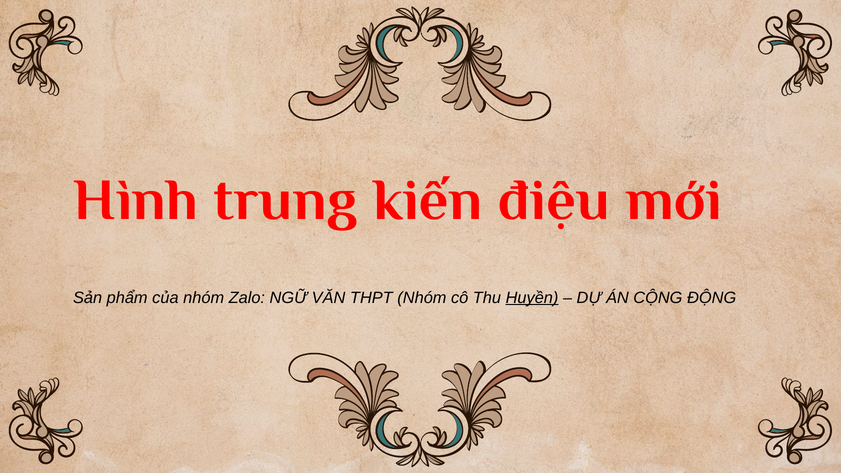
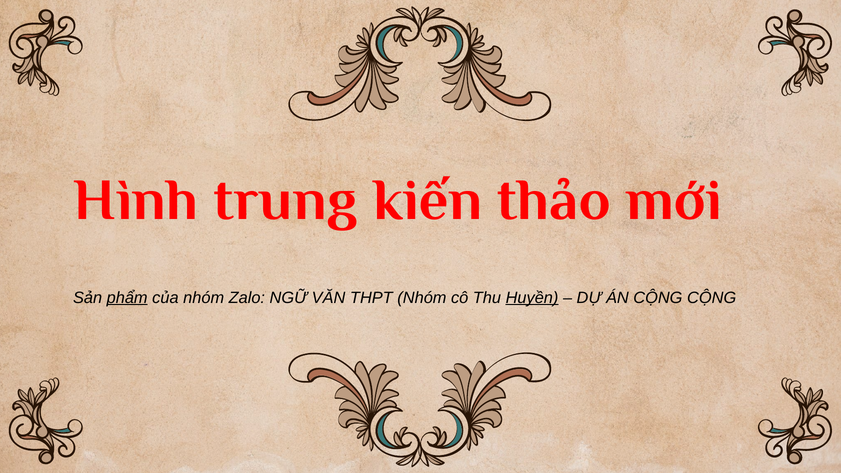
điệu: điệu -> thảo (554, 200)
phẩm underline: none -> present (127, 298)
CỘNG ĐỘNG: ĐỘNG -> CỘNG (712, 298)
